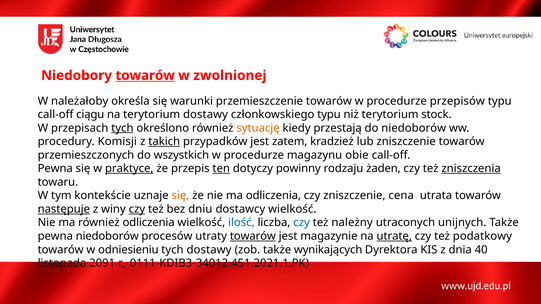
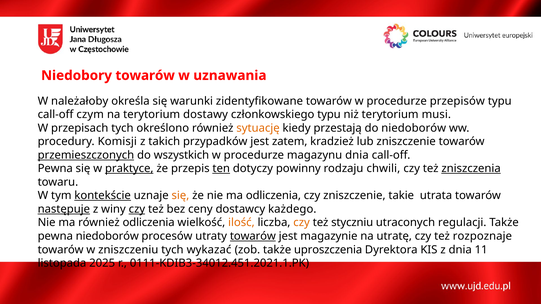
towarów underline: present -> none (145, 76)
zwolnionej: zwolnionej -> uznawania (230, 76)
przemieszczenie: przemieszczenie -> zidentyfikowane (259, 101)
ciągu: ciągu -> czym (90, 115)
stock: stock -> musi (436, 115)
tych underline: present -> none (122, 128)
takich underline: present -> none (164, 142)
przemieszczonych underline: none -> present (86, 155)
magazynu obie: obie -> dnia (357, 155)
żaden: żaden -> chwili (383, 169)
kontekście underline: none -> present (103, 196)
cena: cena -> takie (401, 196)
dniu: dniu -> ceny (200, 209)
dostawcy wielkość: wielkość -> każdego (292, 209)
ilość colour: blue -> orange (241, 223)
czy colour: blue -> orange (302, 223)
należny: należny -> styczniu (352, 223)
unijnych: unijnych -> regulacji (462, 223)
utratę underline: present -> none (394, 236)
podatkowy: podatkowy -> rozpoznaje (482, 236)
odniesieniu: odniesieniu -> zniszczeniu (128, 250)
tych dostawy: dostawy -> wykazać (209, 250)
wynikających: wynikających -> uproszczenia (328, 250)
40: 40 -> 11 (481, 250)
2091: 2091 -> 2025 (102, 263)
